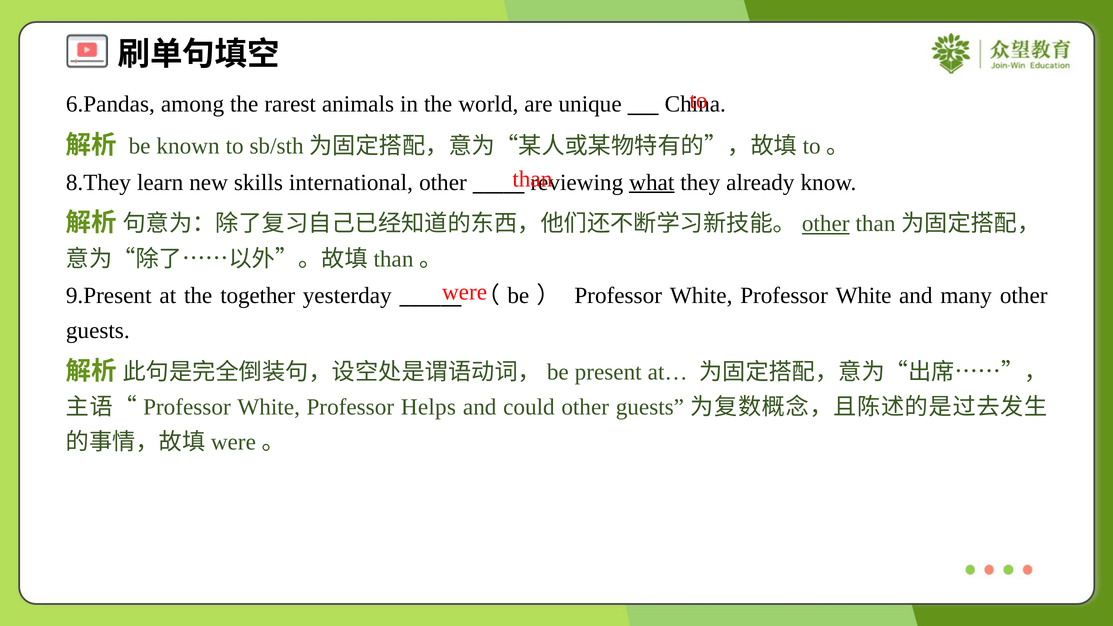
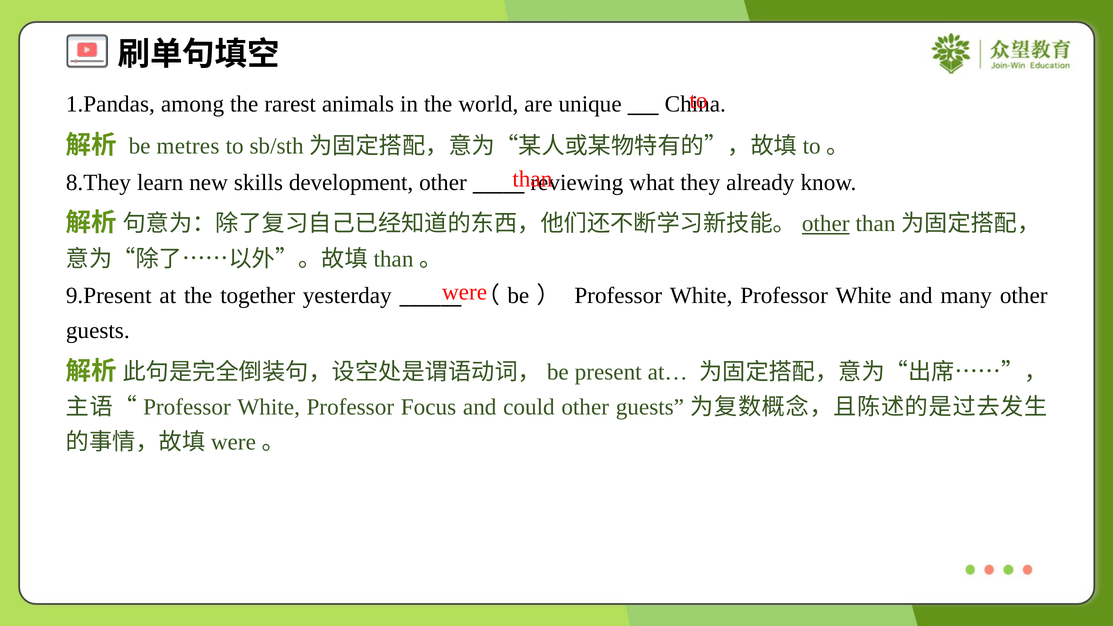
6.Pandas: 6.Pandas -> 1.Pandas (110, 104)
known: known -> metres (188, 146)
international: international -> development (351, 182)
what underline: present -> none (652, 182)
Helps: Helps -> Focus (429, 407)
